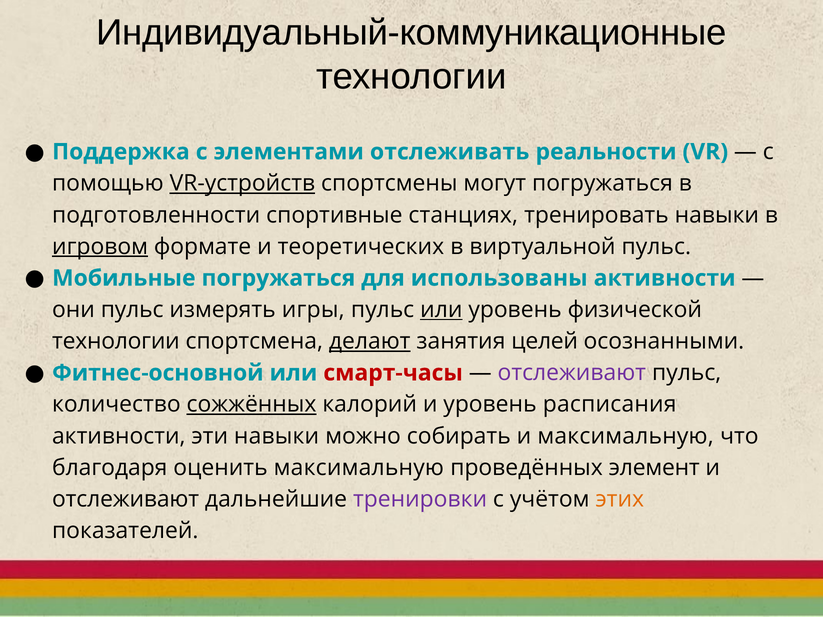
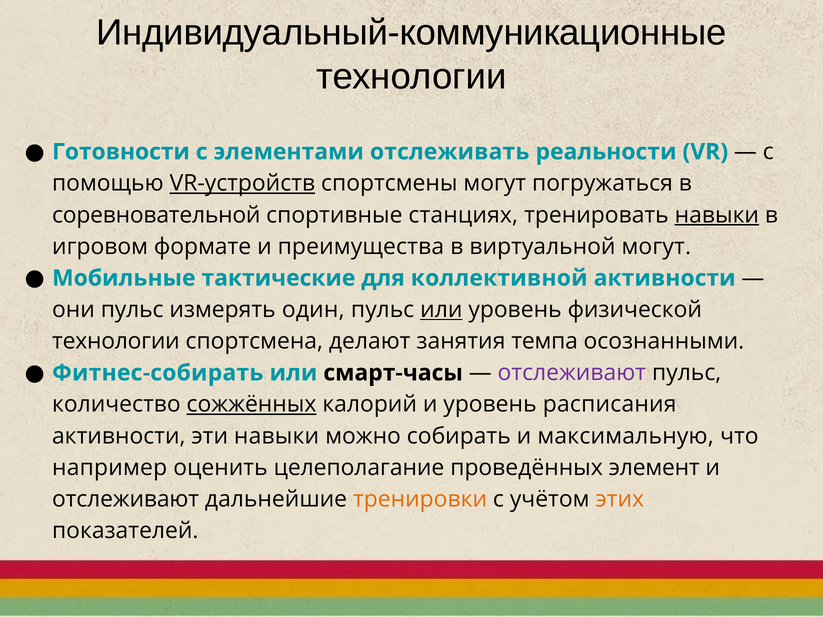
Поддержка: Поддержка -> Готовности (121, 152)
подготовленности: подготовленности -> соревновательной (156, 215)
навыки underline: none -> present (717, 215)
игровом underline: present -> none (100, 247)
теоретических: теоретических -> преимущества (361, 247)
виртуальной пульс: пульс -> могут (656, 247)
Мобильные погружаться: погружаться -> тактические (278, 278)
использованы: использованы -> коллективной (499, 278)
игры: игры -> один (313, 310)
делают underline: present -> none (370, 341)
целей: целей -> темпа (545, 341)
Фитнес-основной: Фитнес-основной -> Фитнес-собирать (158, 373)
смарт-часы colour: red -> black (393, 373)
благодаря: благодаря -> например (110, 468)
оценить максимальную: максимальную -> целеполагание (359, 468)
тренировки colour: purple -> orange (420, 499)
